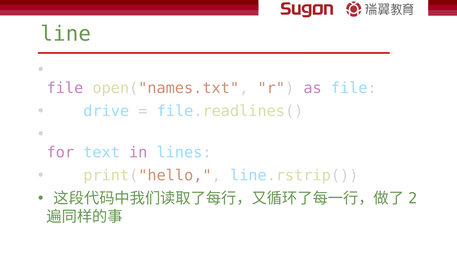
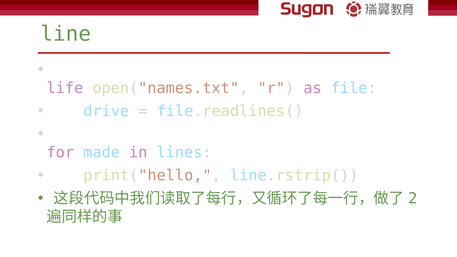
file: file -> life (65, 88)
text: text -> made (102, 153)
